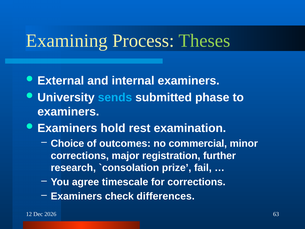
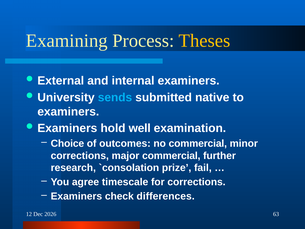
Theses colour: light green -> yellow (205, 41)
phase: phase -> native (212, 97)
rest: rest -> well (140, 128)
major registration: registration -> commercial (171, 155)
